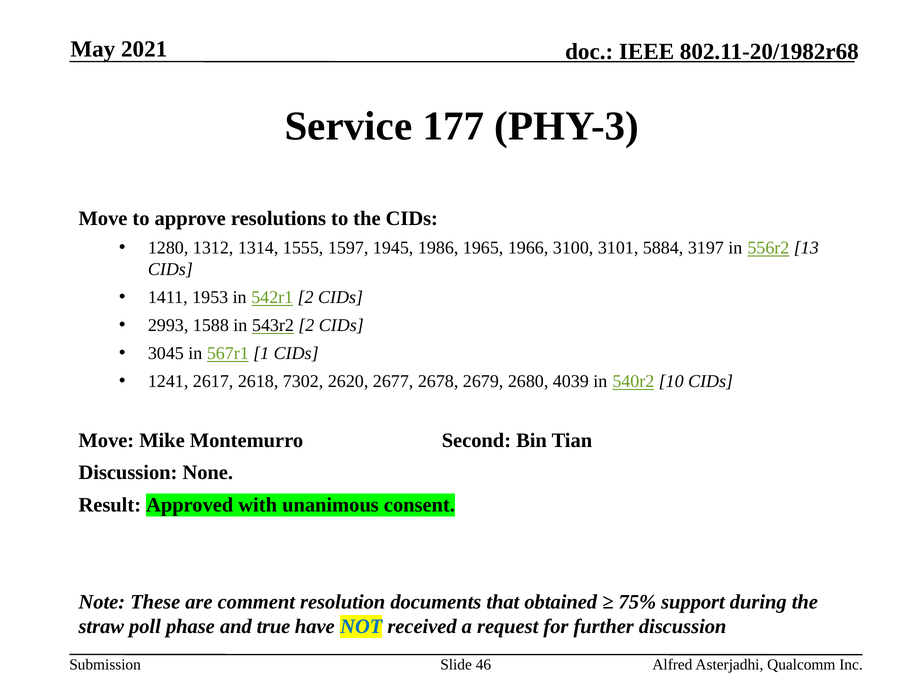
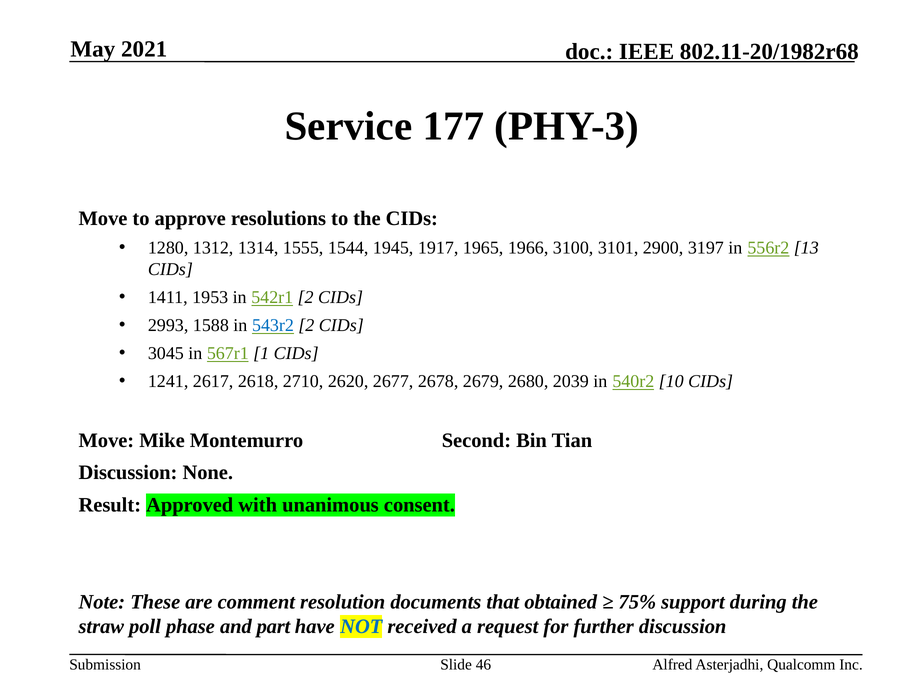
1597: 1597 -> 1544 (348, 248)
1986: 1986 -> 1917 (438, 248)
5884: 5884 -> 2900 (663, 248)
543r2 colour: black -> blue (273, 325)
7302: 7302 -> 2710 (303, 381)
4039: 4039 -> 2039 (571, 381)
true: true -> part (273, 627)
